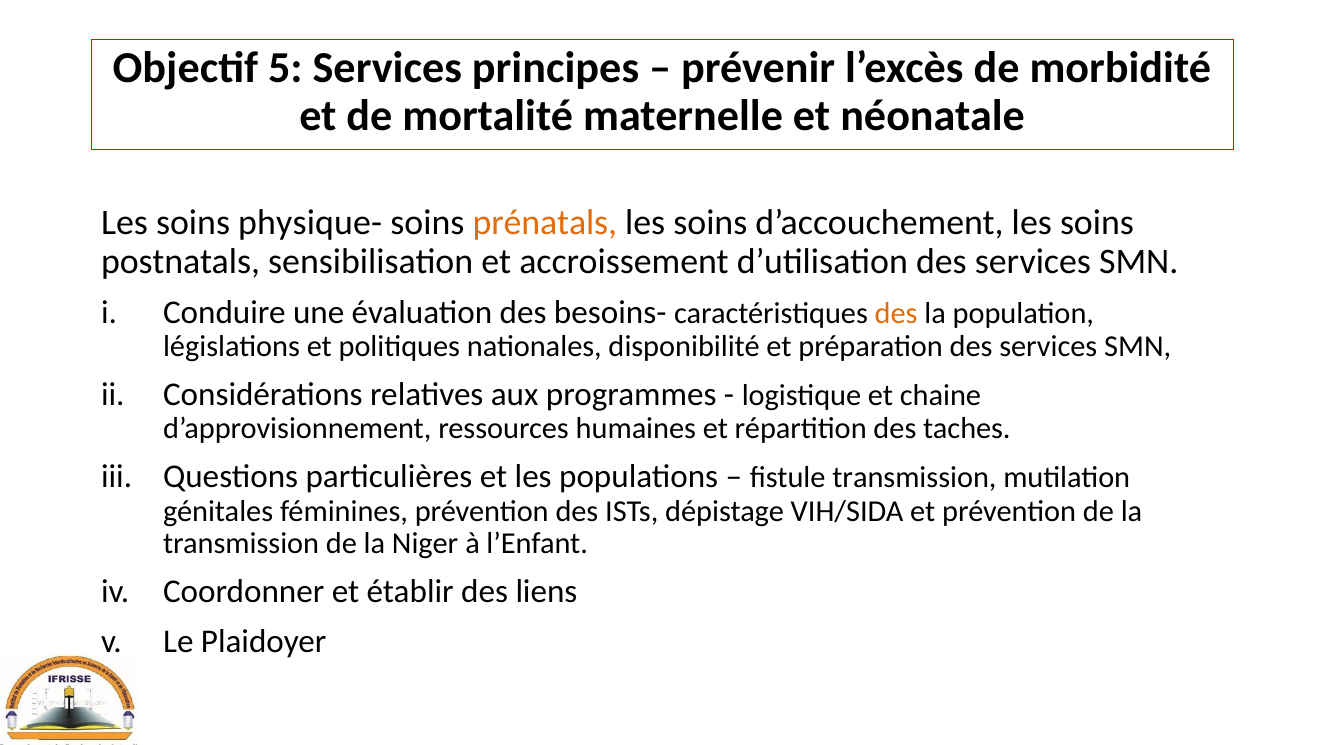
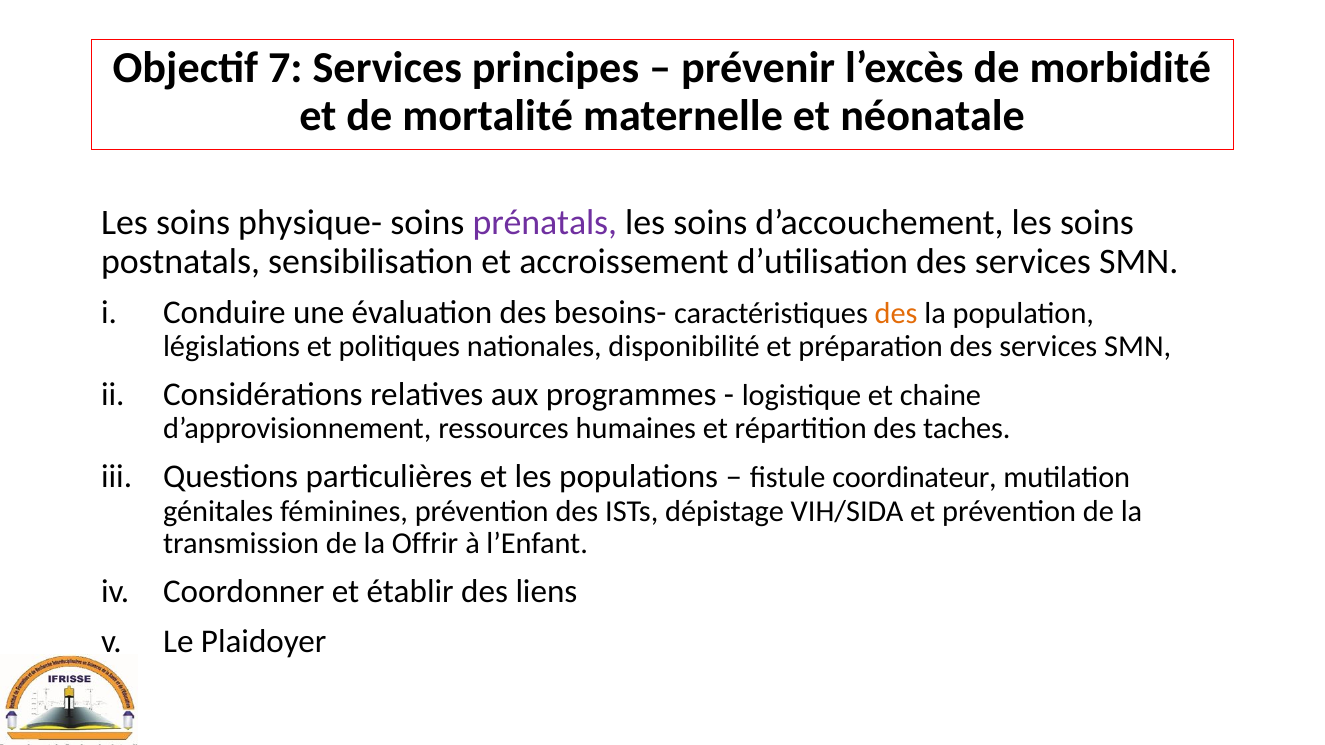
5: 5 -> 7 (285, 68)
prénatals colour: orange -> purple (545, 223)
fistule transmission: transmission -> coordinateur (915, 478)
Niger: Niger -> Offrir (425, 544)
